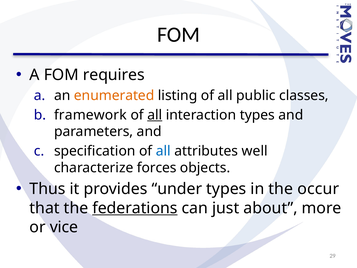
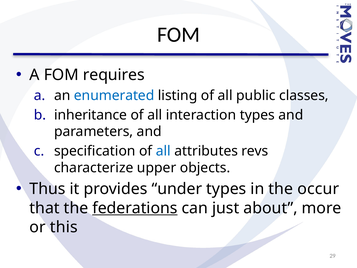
enumerated colour: orange -> blue (114, 95)
framework: framework -> inheritance (91, 115)
all underline: present -> none (155, 115)
well: well -> revs (255, 151)
forces: forces -> upper (157, 168)
vice: vice -> this (64, 227)
